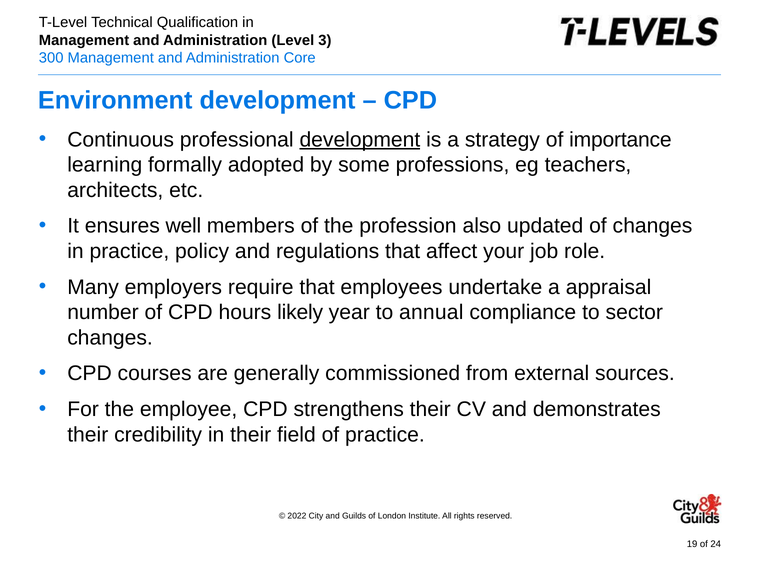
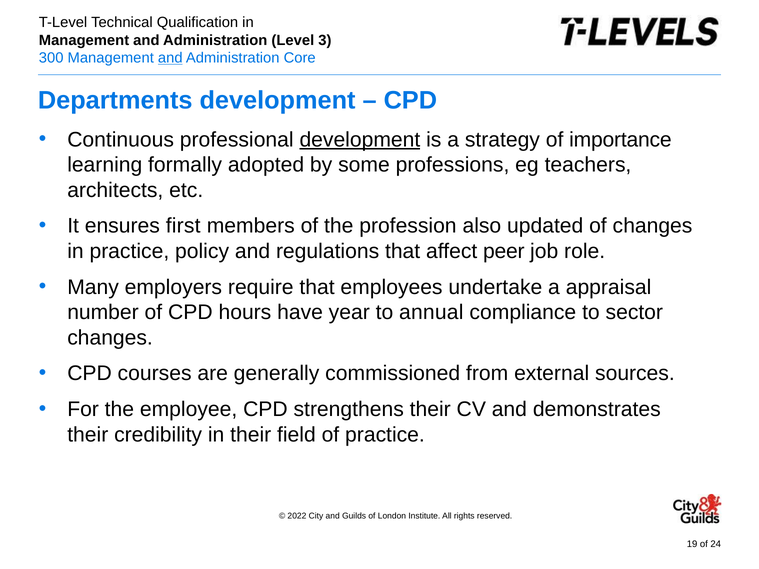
and underline: none -> present (170, 58)
Environment: Environment -> Departments (115, 101)
well: well -> first (183, 226)
your: your -> peer (504, 251)
likely: likely -> have (300, 313)
